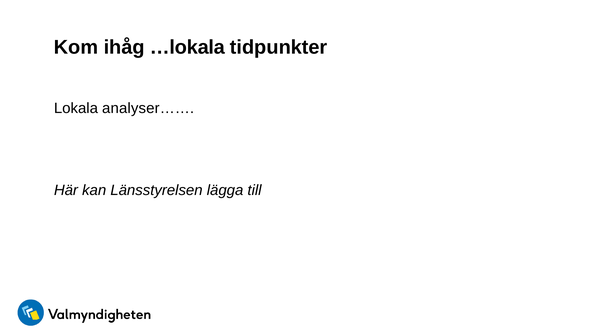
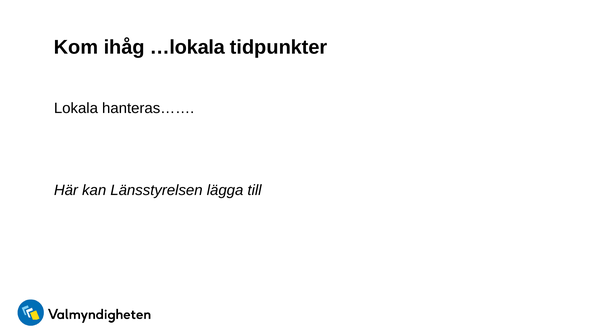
analyser……: analyser…… -> hanteras…… (148, 108)
